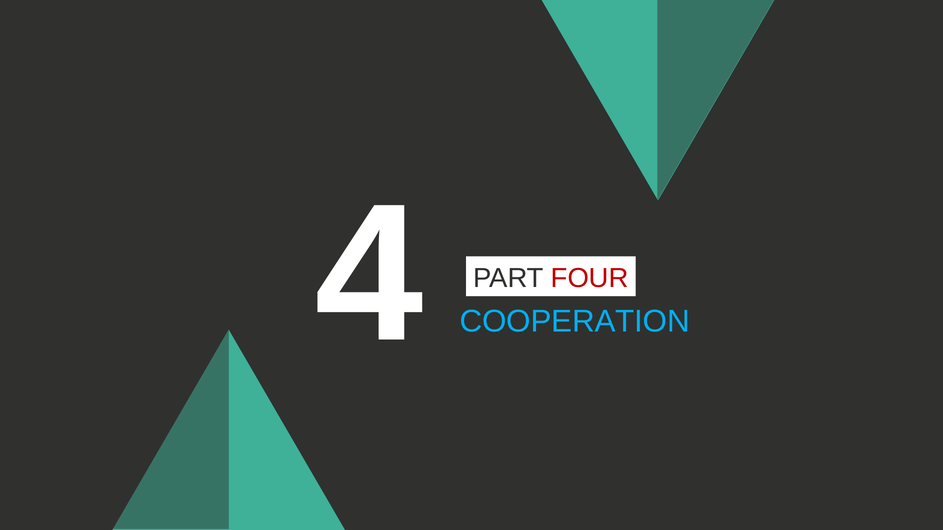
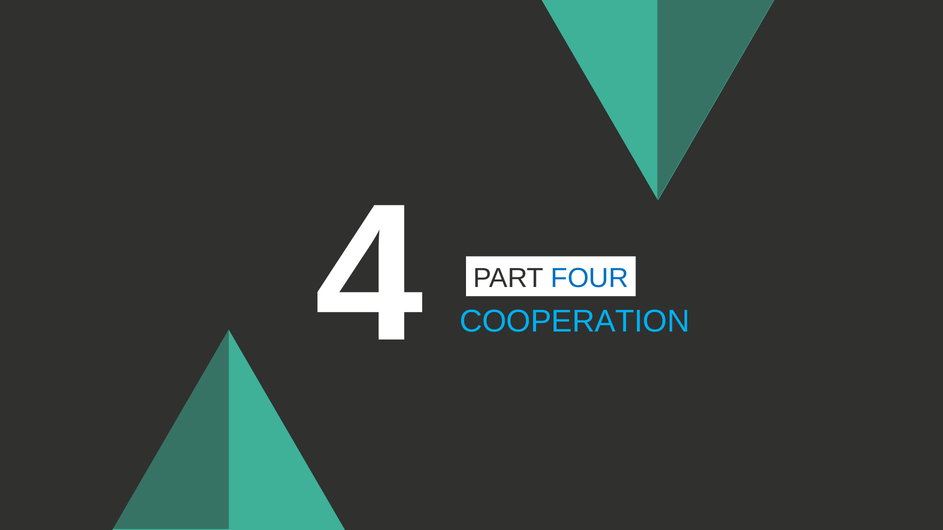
FOUR colour: red -> blue (590, 278)
